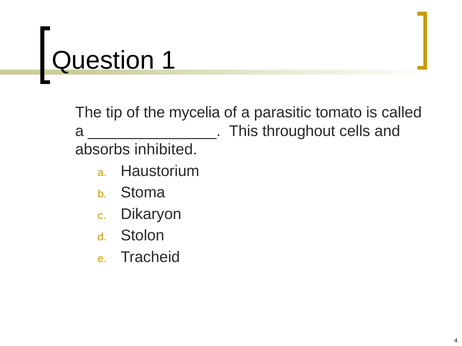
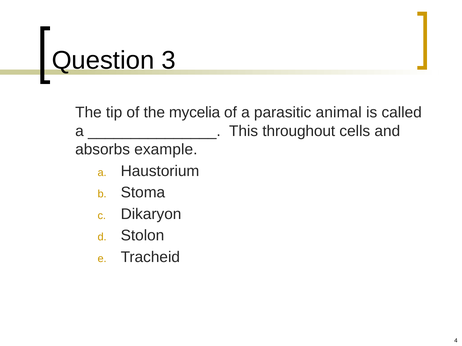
1: 1 -> 3 (169, 60)
tomato: tomato -> animal (339, 113)
inhibited: inhibited -> example (166, 150)
